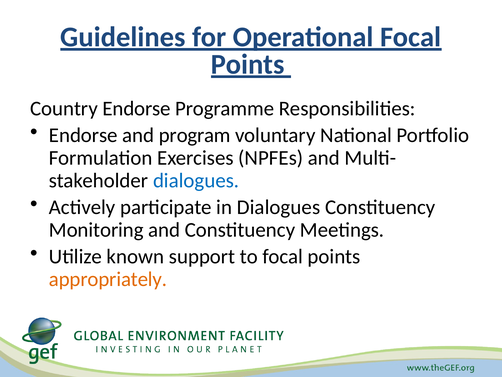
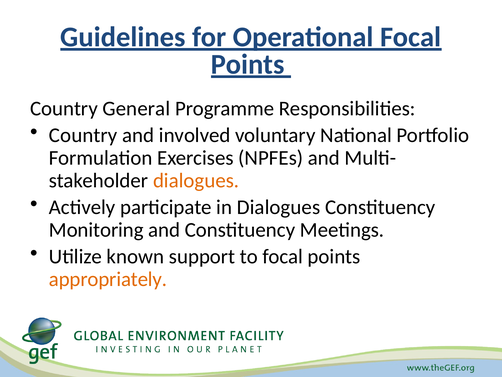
Country Endorse: Endorse -> General (136, 109)
Endorse: Endorse -> Country (83, 135)
program: program -> involved (195, 135)
dialogues colour: blue -> orange (196, 180)
